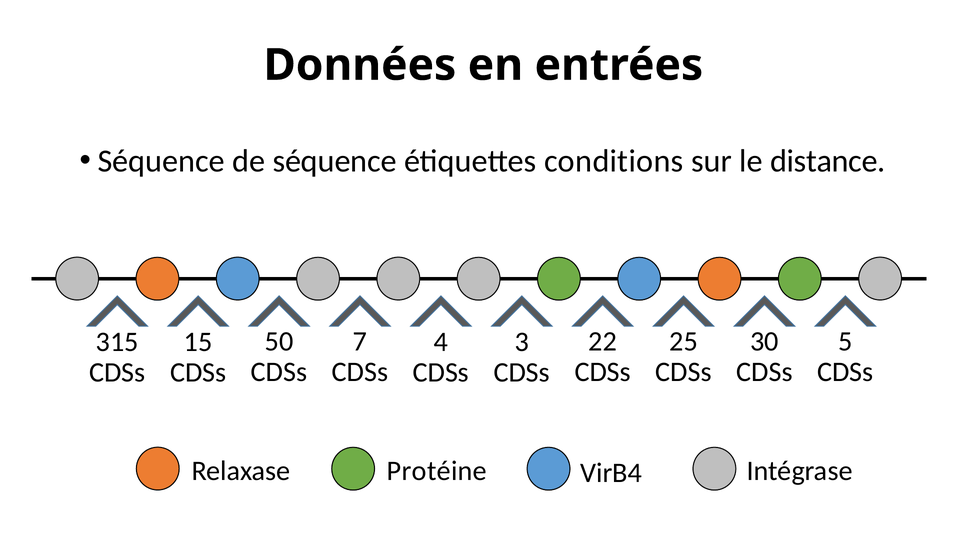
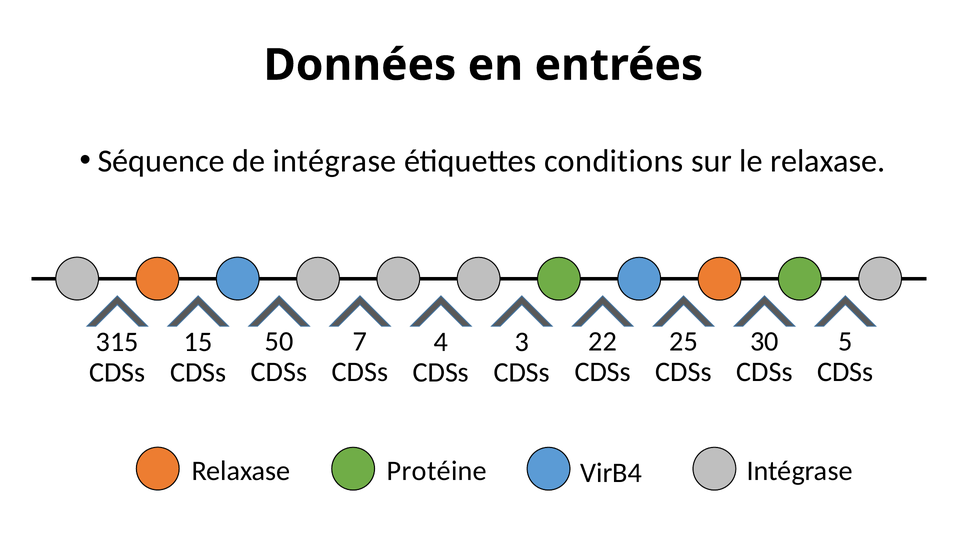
de séquence: séquence -> intégrase (334, 161)
le distance: distance -> relaxase (828, 161)
